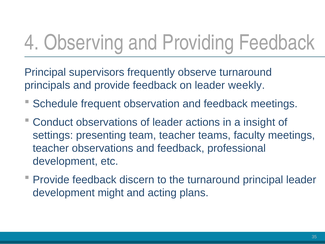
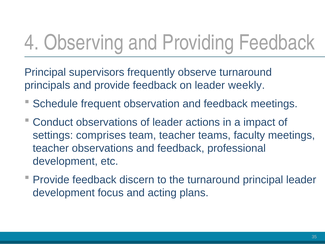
insight: insight -> impact (259, 122)
presenting: presenting -> comprises (101, 135)
might: might -> focus (111, 192)
